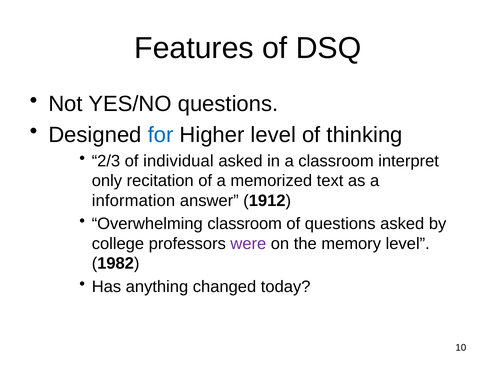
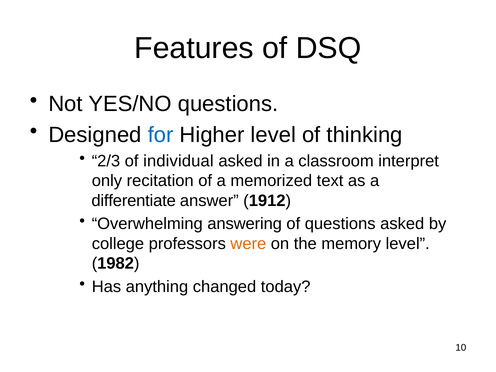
information: information -> differentiate (134, 201)
Overwhelming classroom: classroom -> answering (245, 224)
were colour: purple -> orange (248, 244)
